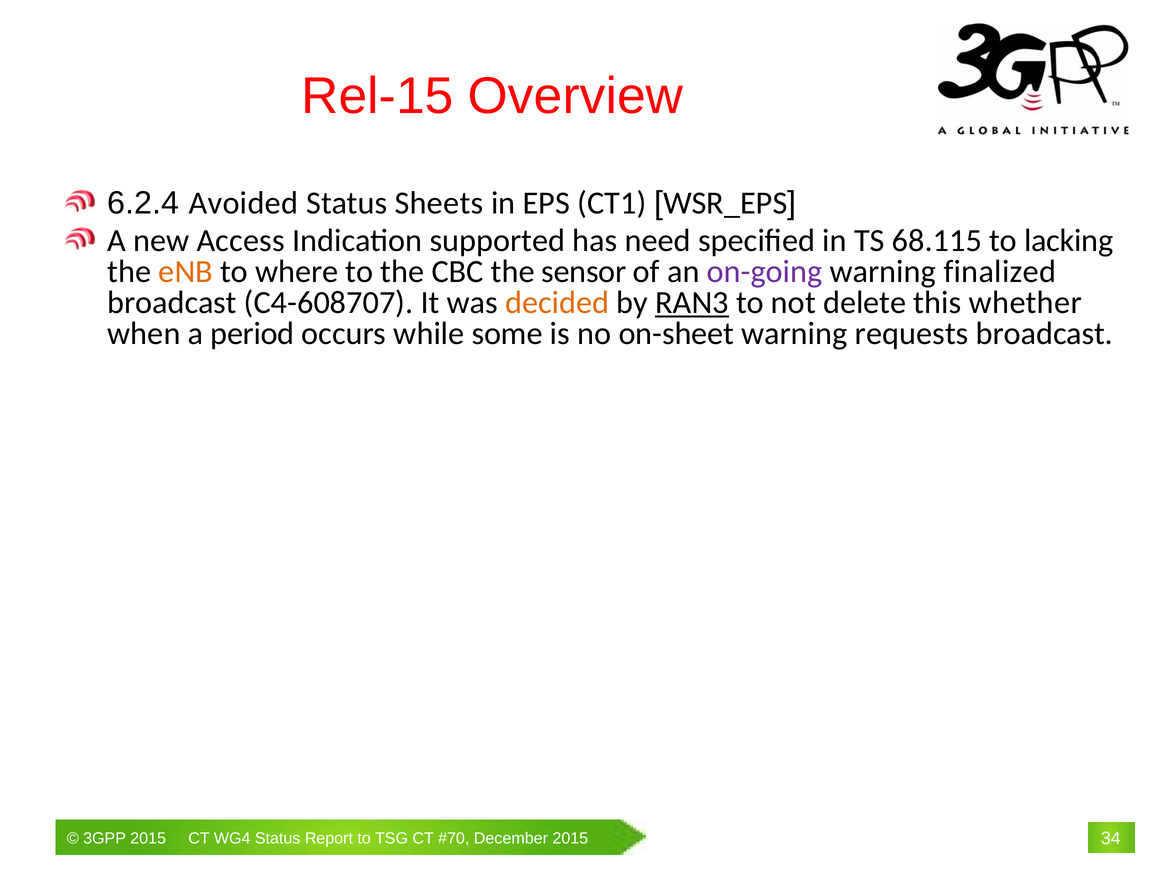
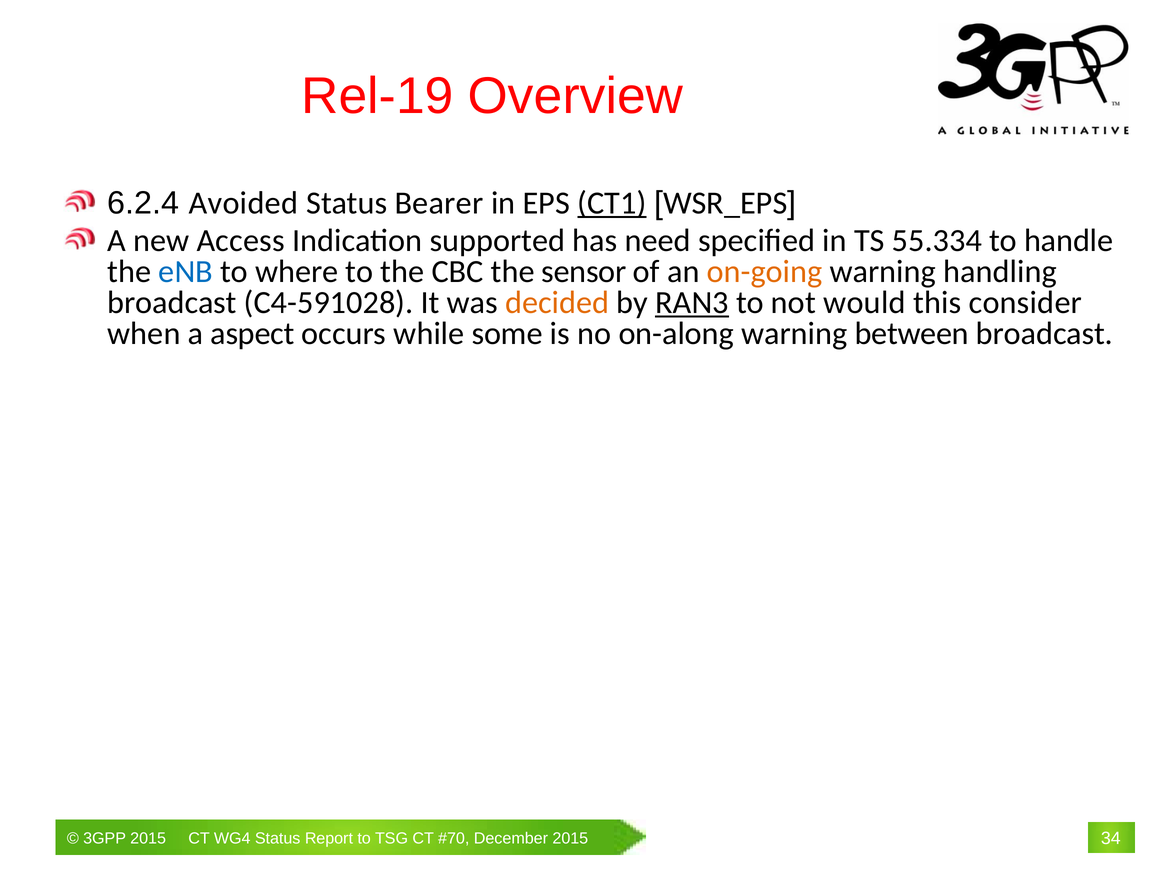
Rel-15: Rel-15 -> Rel-19 (377, 96)
Sheets: Sheets -> Bearer (439, 203)
CT1 underline: none -> present (612, 203)
68.115: 68.115 -> 55.334 (937, 241)
lacking: lacking -> handle (1069, 241)
eNB colour: orange -> blue (186, 272)
on-going colour: purple -> orange (765, 272)
finalized: finalized -> handling (1000, 272)
C4-608707: C4-608707 -> C4-591028 (329, 303)
delete: delete -> would (864, 303)
whether: whether -> consider (1025, 303)
period: period -> aspect (252, 334)
on-sheet: on-sheet -> on-along (676, 334)
requests: requests -> between (912, 334)
